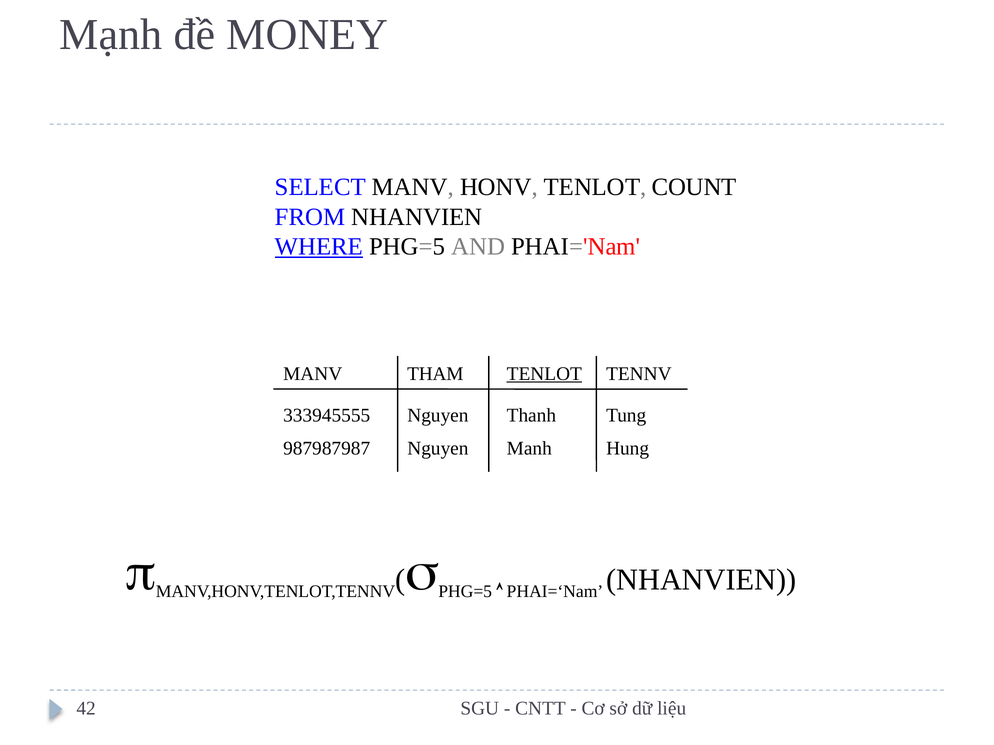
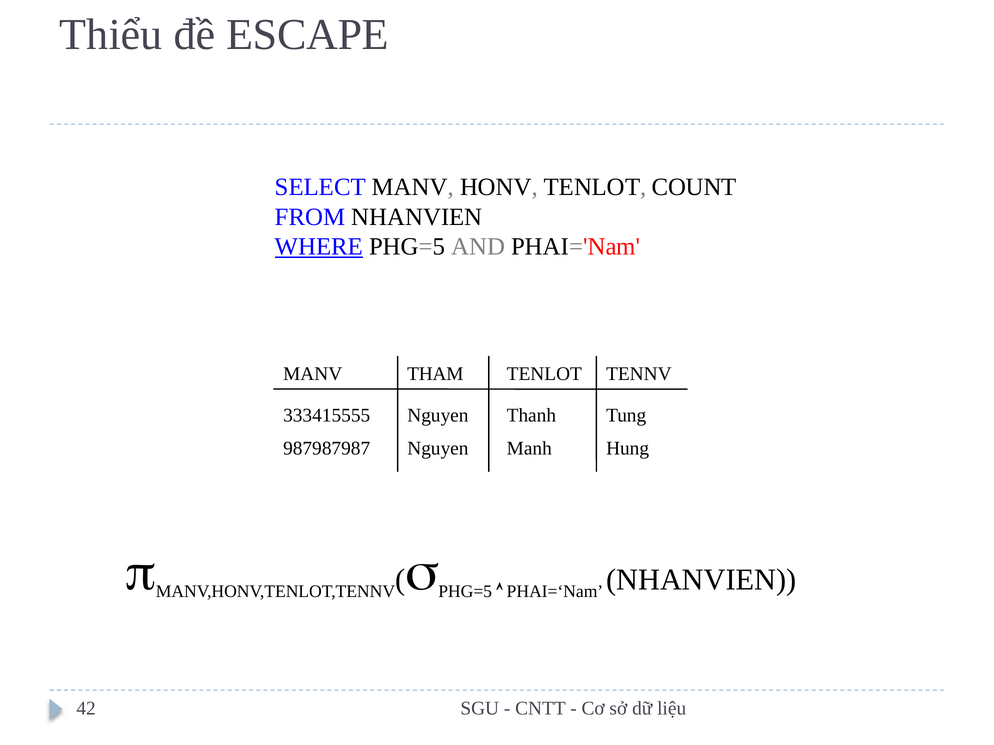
Mạnh: Mạnh -> Thiểu (111, 34)
MONEY: MONEY -> ESCAPE (307, 34)
TENLOT underline: present -> none (544, 374)
333945555: 333945555 -> 333415555 (327, 415)
